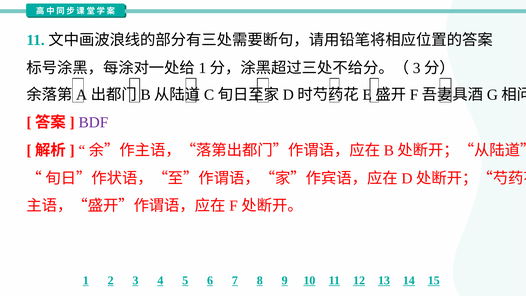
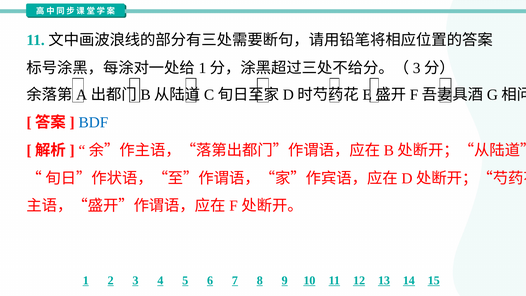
BDF colour: purple -> blue (93, 122)
